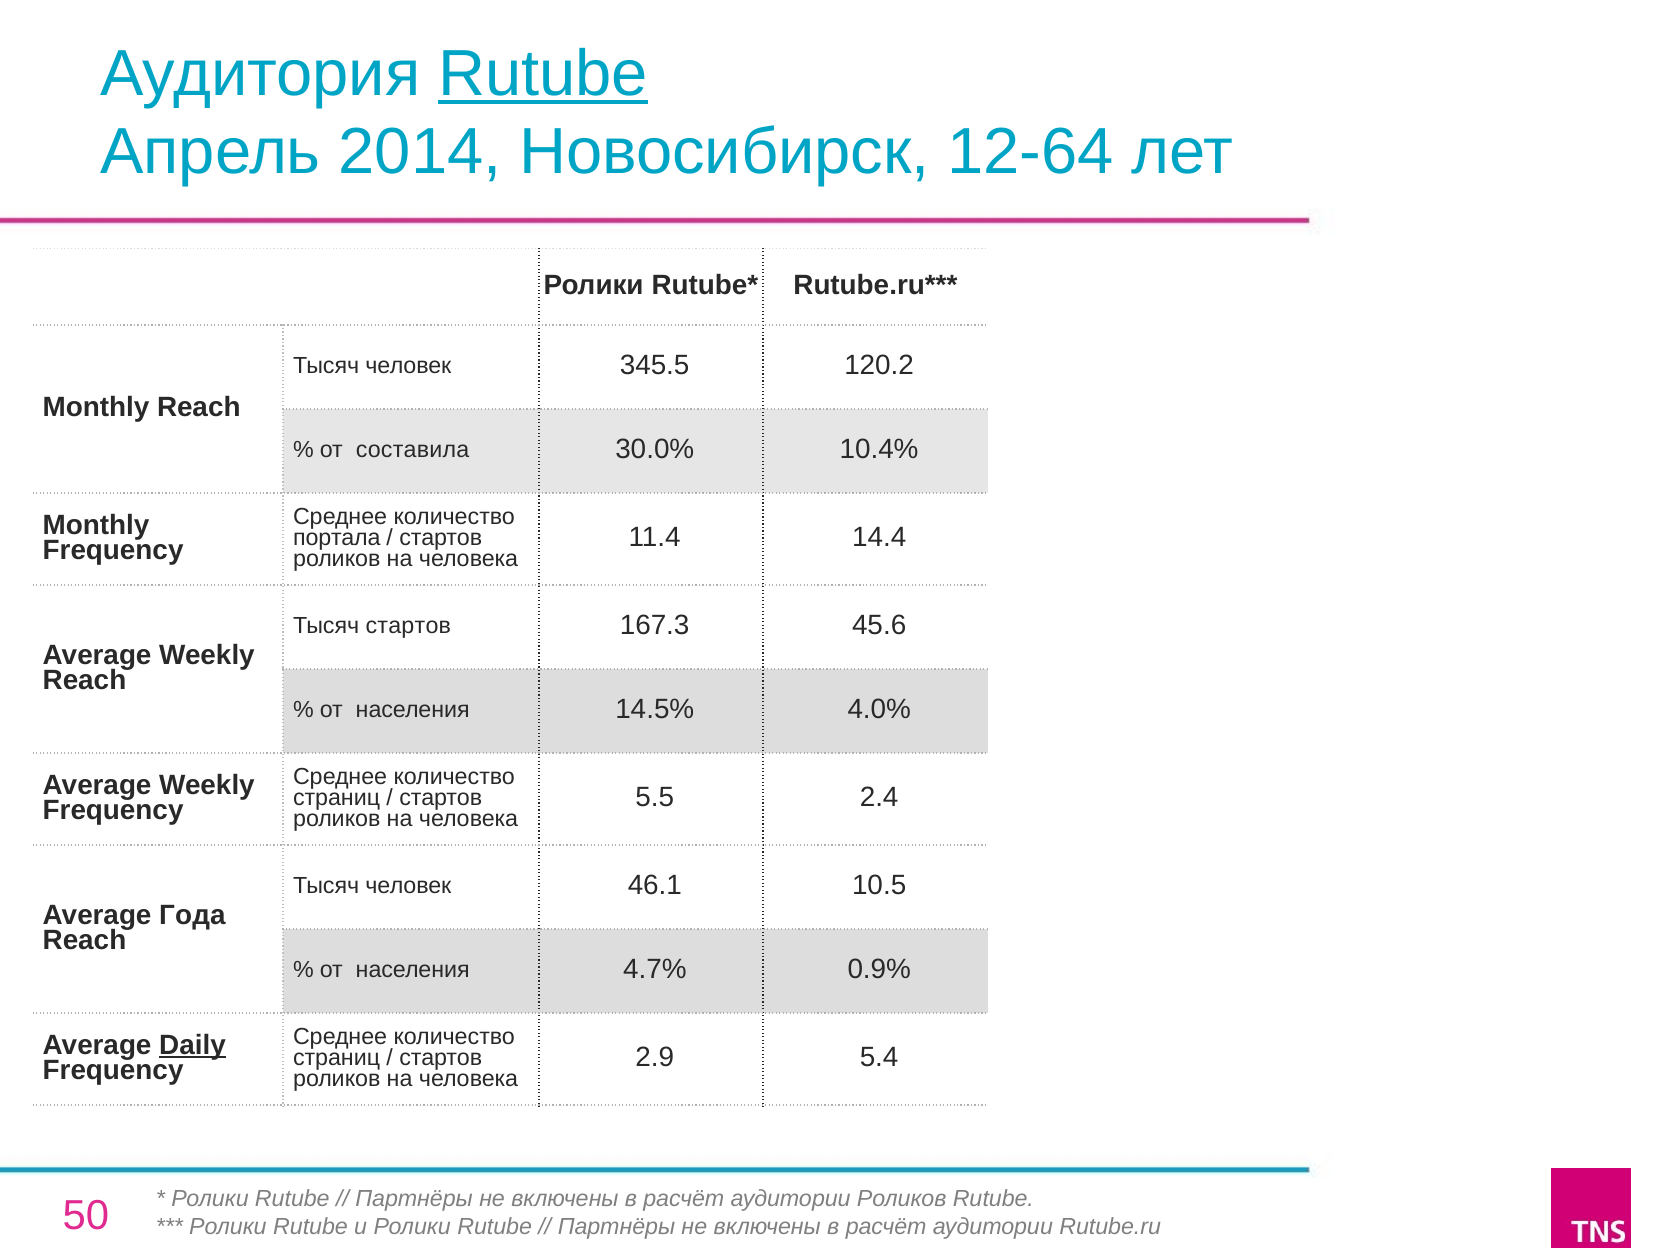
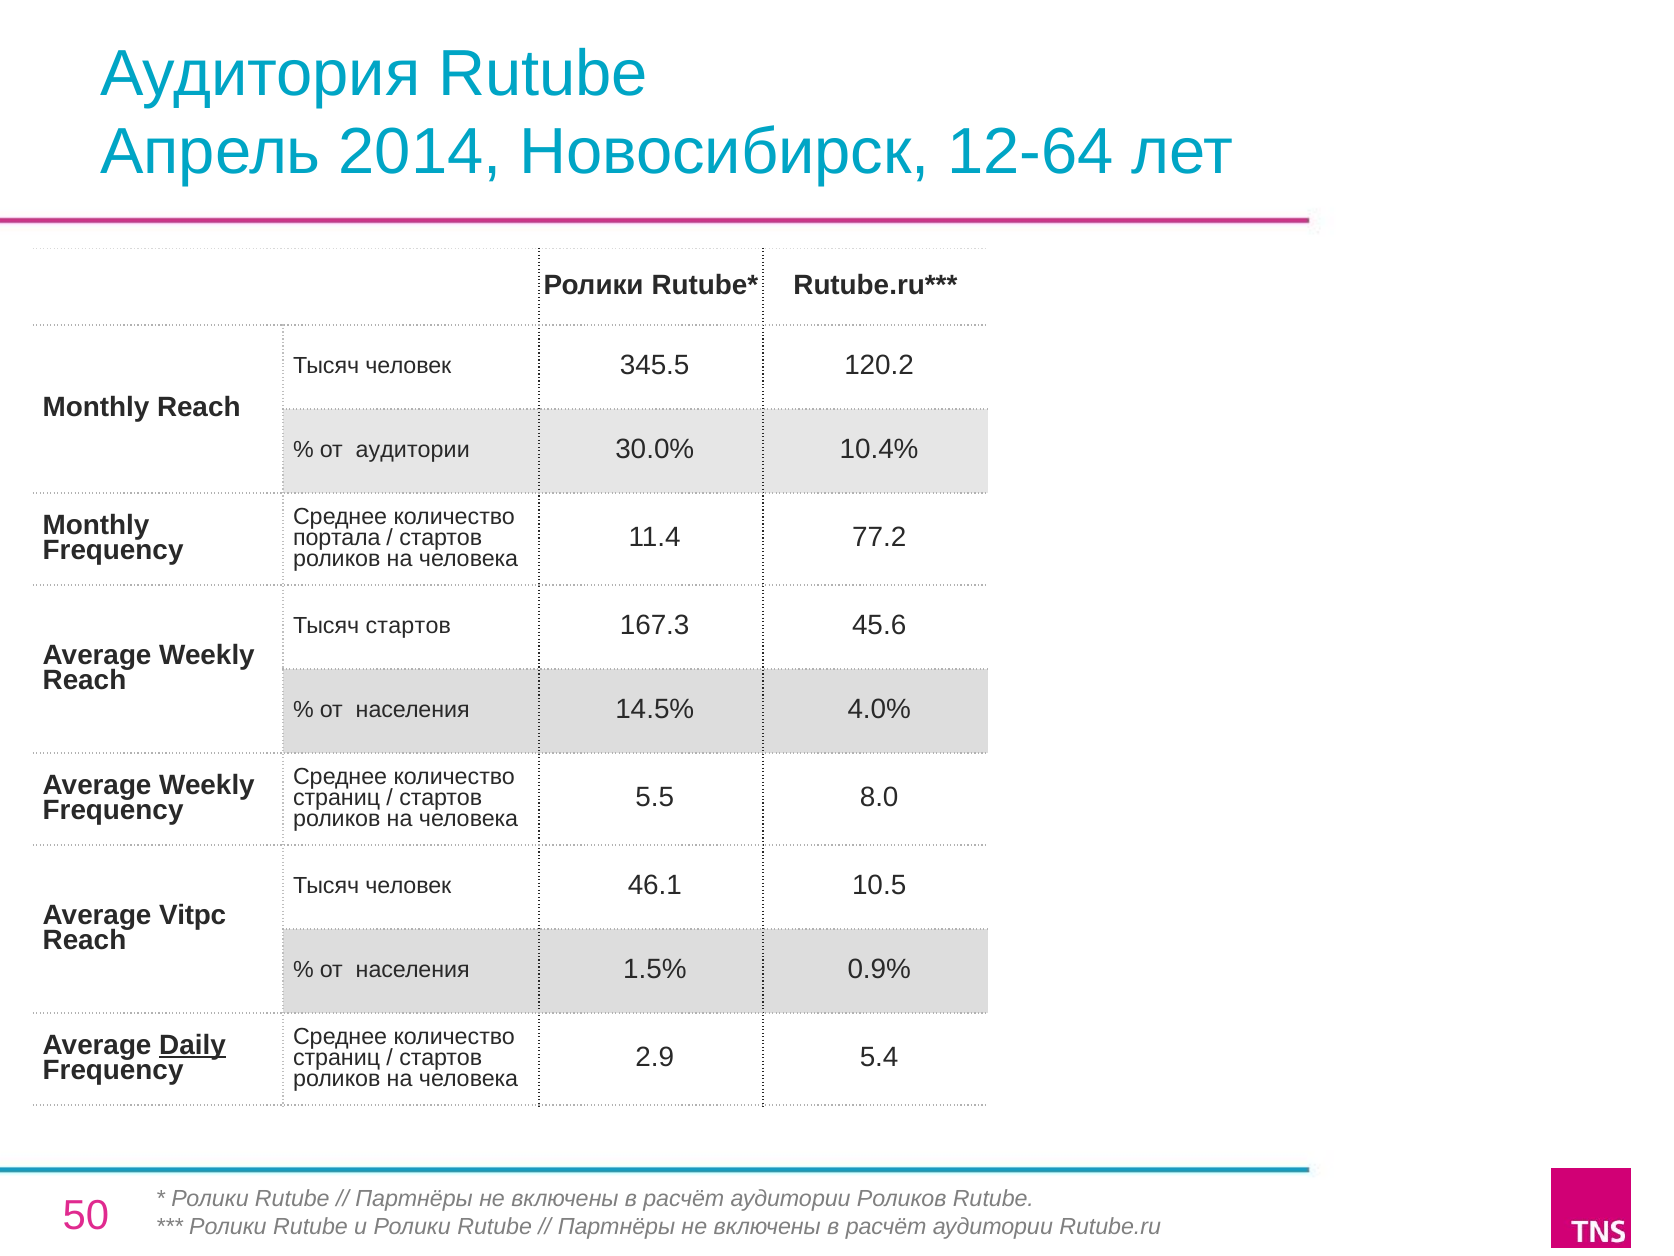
Rutube underline: present -> none (543, 74)
от составила: составила -> аудитории (413, 450)
14.4: 14.4 -> 77.2 (879, 537)
2.4: 2.4 -> 8.0 (879, 797)
Года: Года -> Vitpc (193, 915)
4.7%: 4.7% -> 1.5% (655, 969)
